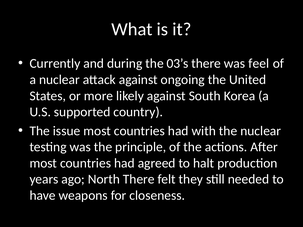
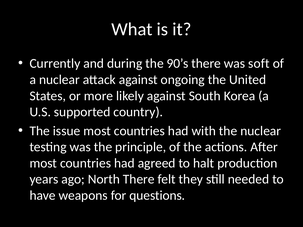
03’s: 03’s -> 90’s (178, 64)
feel: feel -> soft (259, 64)
closeness: closeness -> questions (157, 196)
